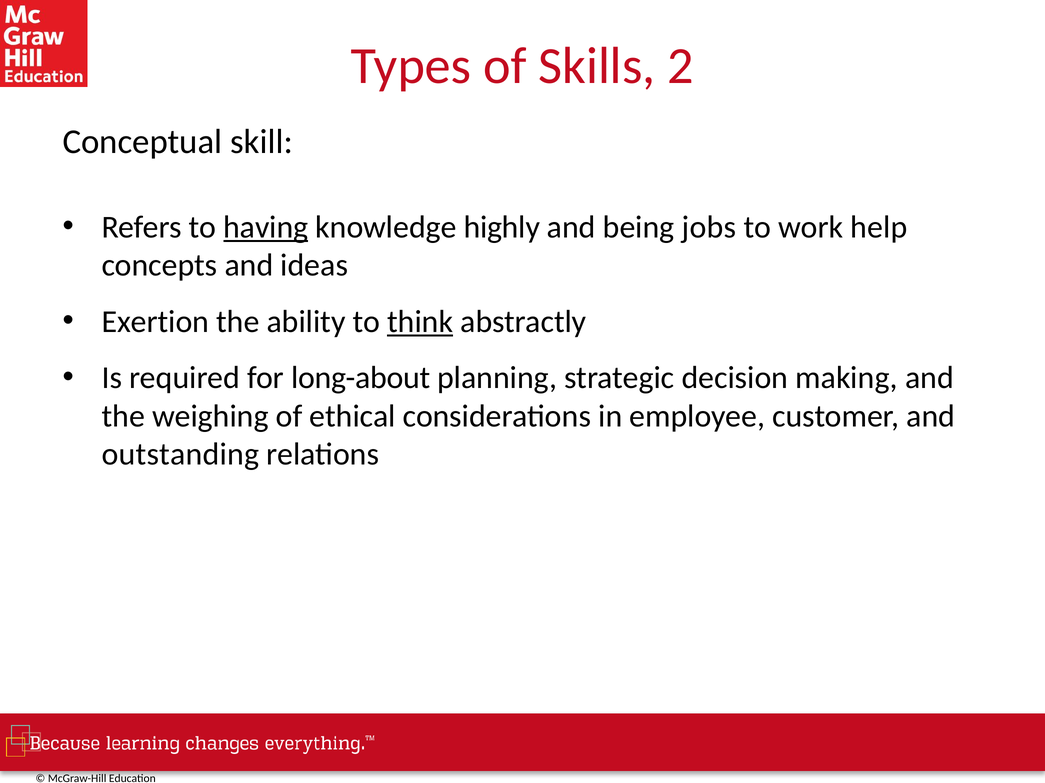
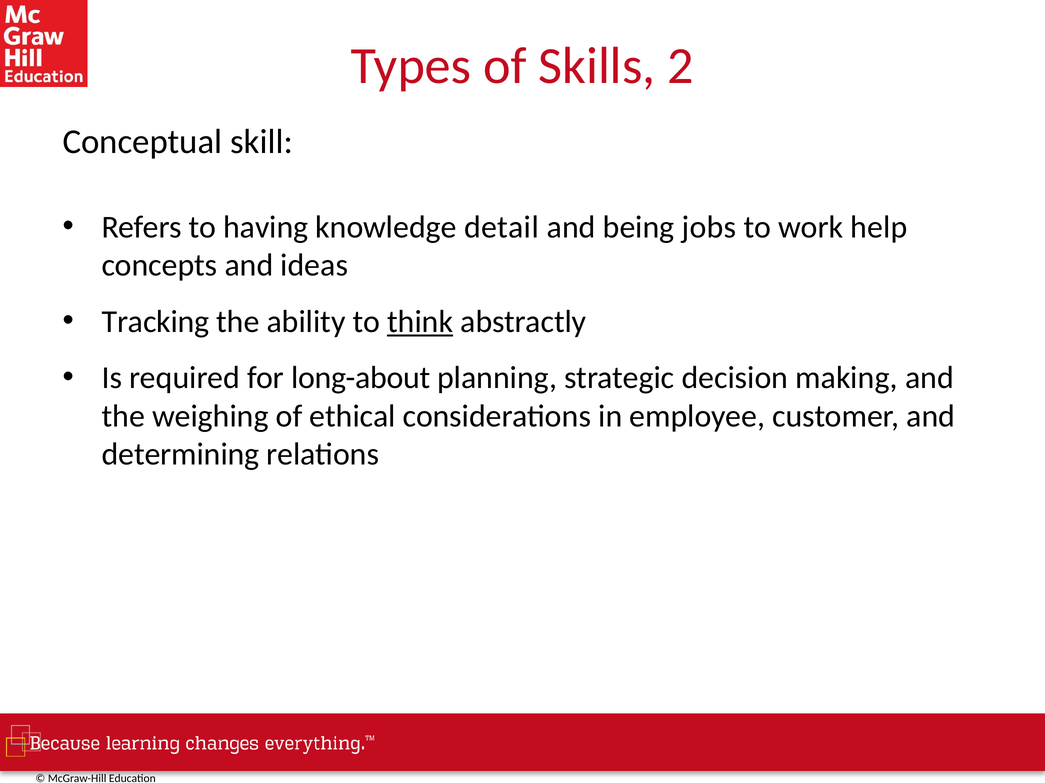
having underline: present -> none (266, 227)
highly: highly -> detail (502, 227)
Exertion: Exertion -> Tracking (155, 322)
outstanding: outstanding -> determining (181, 455)
